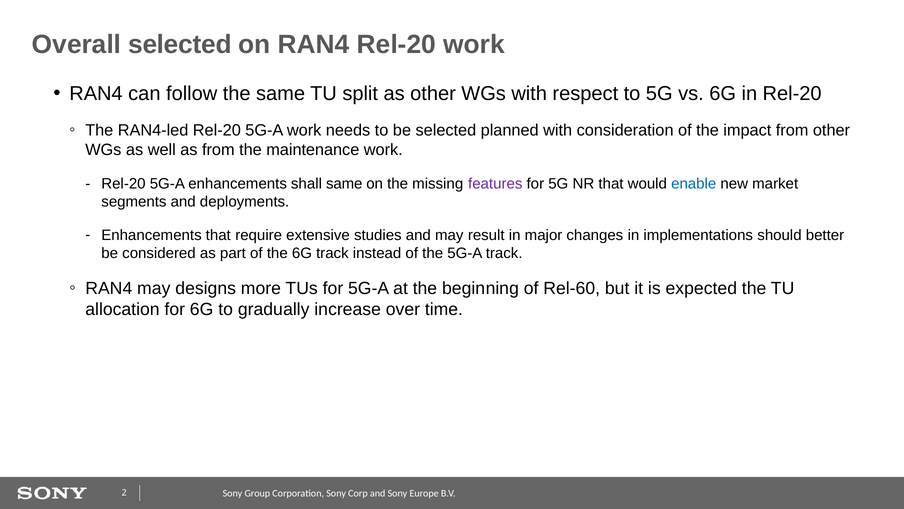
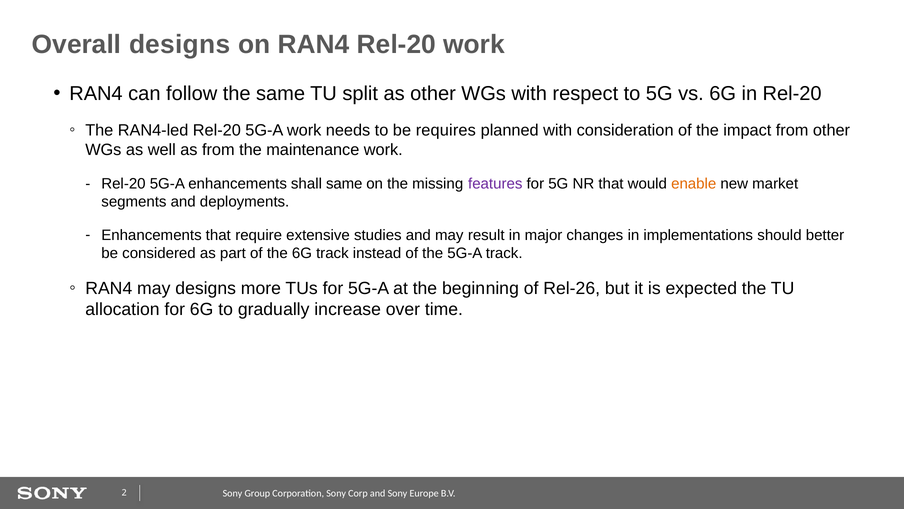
Overall selected: selected -> designs (180, 44)
be selected: selected -> requires (446, 130)
enable colour: blue -> orange (694, 184)
Rel-60: Rel-60 -> Rel-26 (572, 288)
